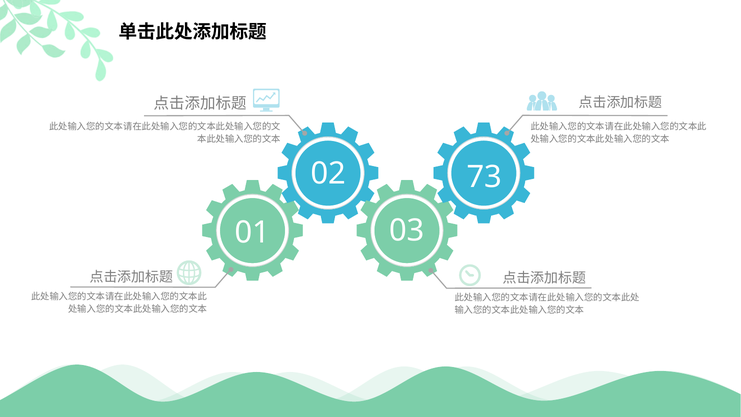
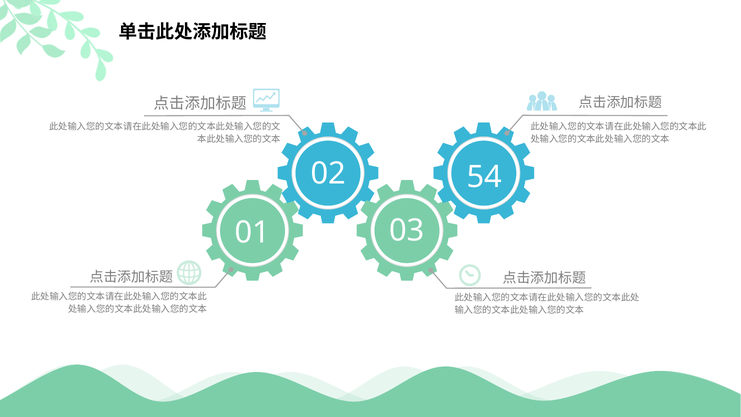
73: 73 -> 54 (484, 177)
